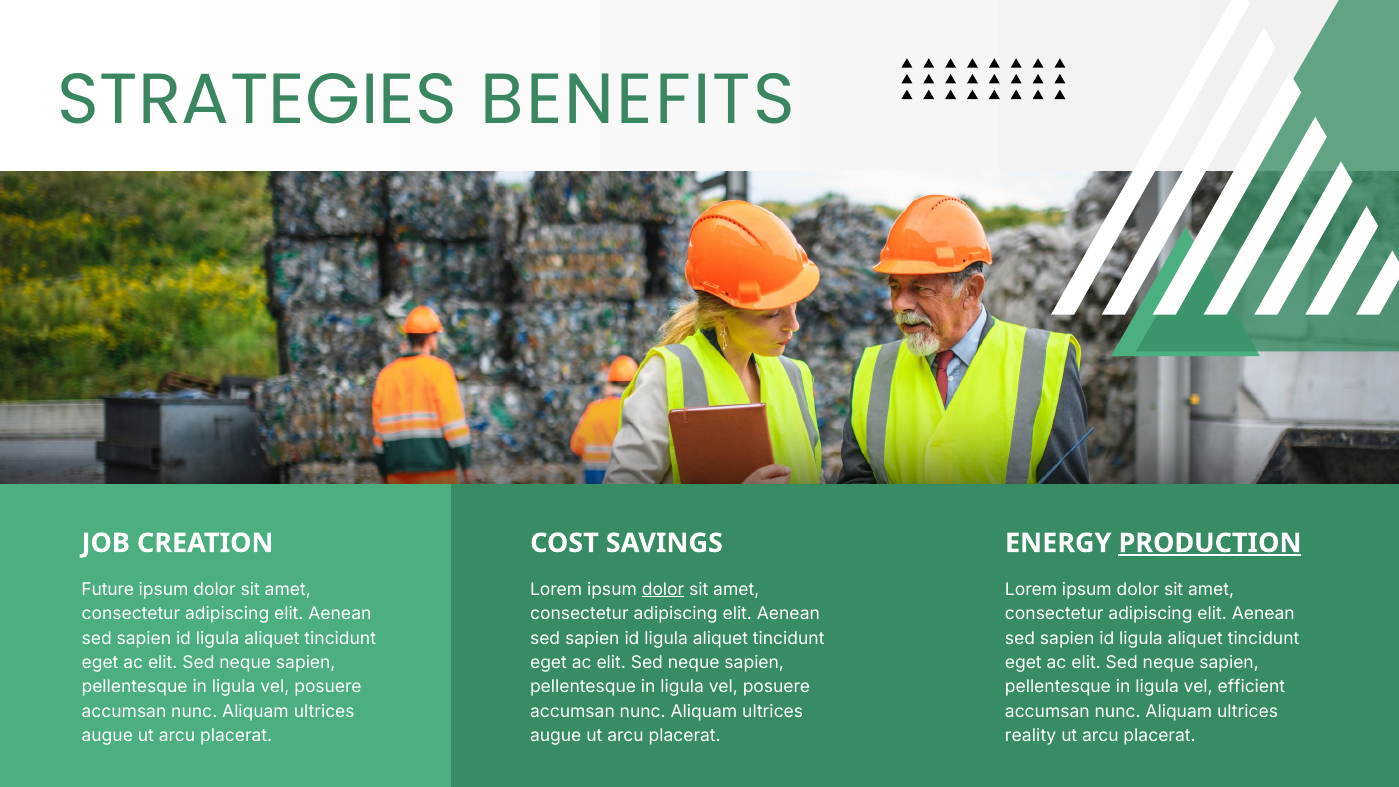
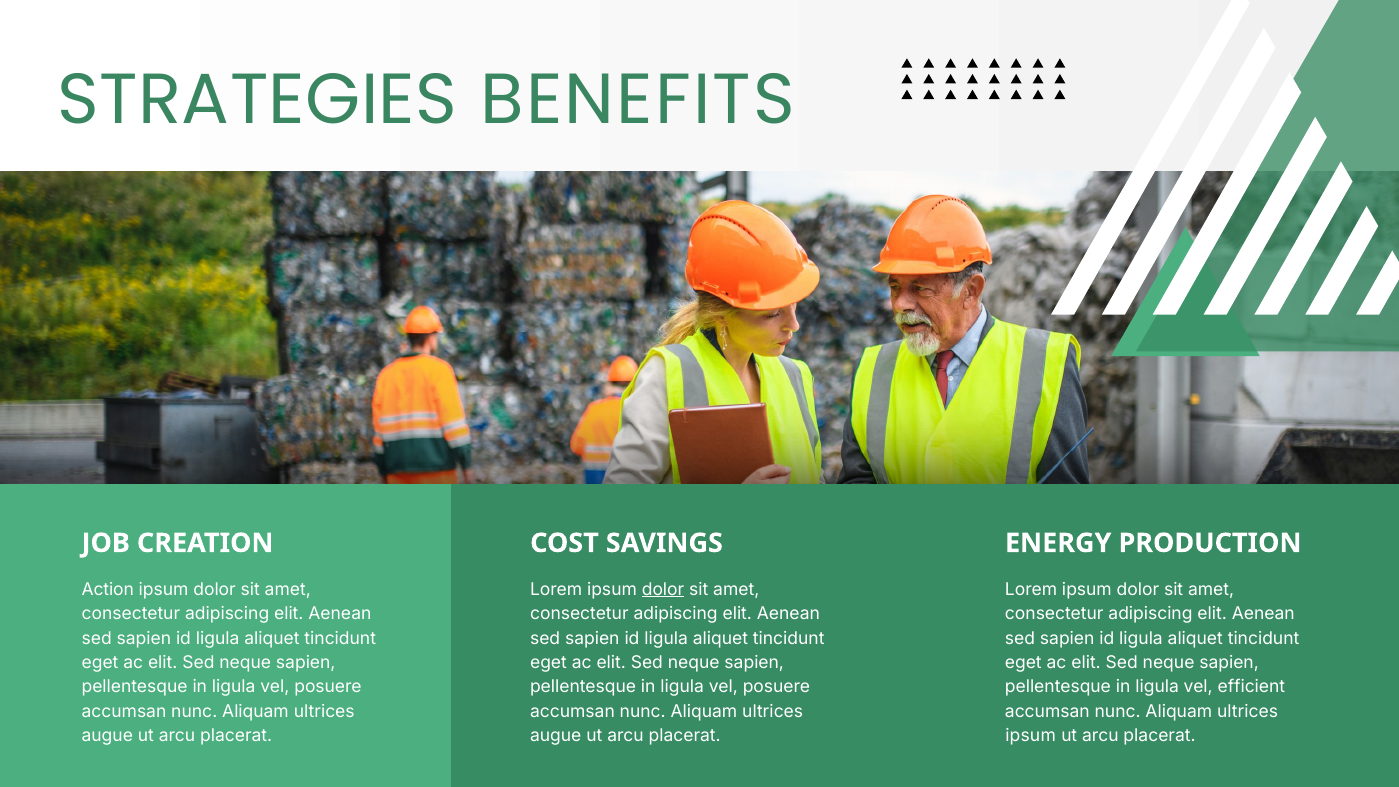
PRODUCTION underline: present -> none (1210, 543)
Future: Future -> Action (108, 589)
reality: reality -> ipsum (1031, 736)
